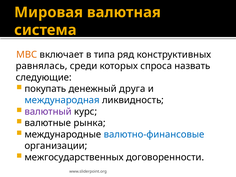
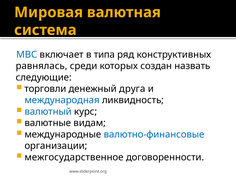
МВС colour: orange -> blue (27, 55)
спроса: спроса -> создан (156, 66)
покупать: покупать -> торговли (45, 89)
валютный colour: purple -> blue (48, 112)
рынка: рынка -> видам (90, 123)
межгосударственных: межгосударственных -> межгосударственное (74, 157)
